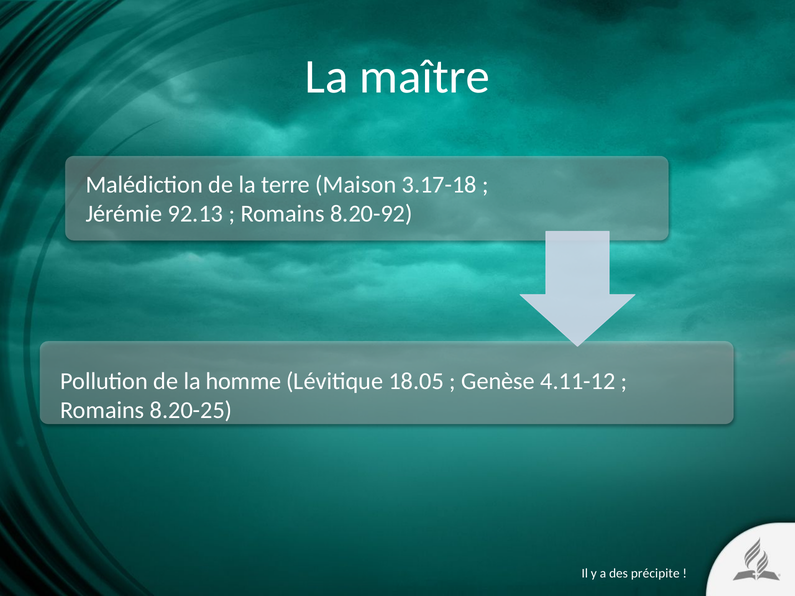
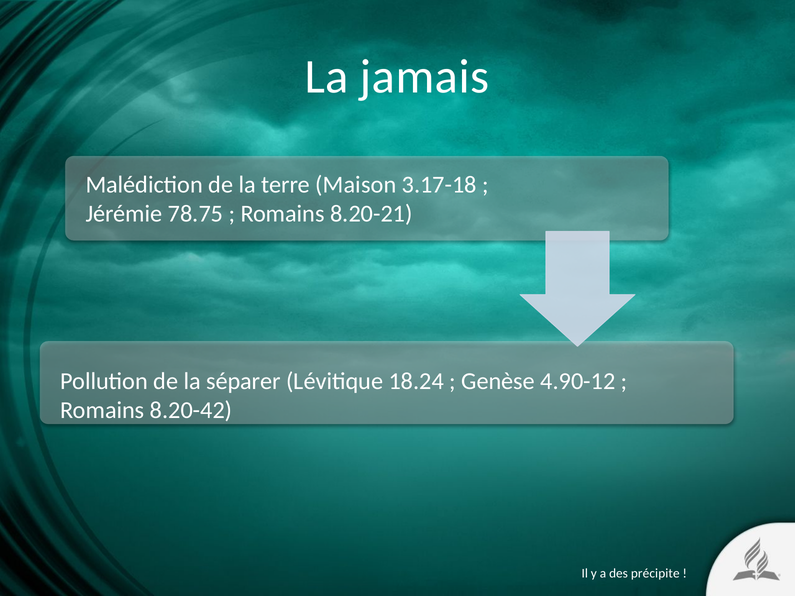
maître: maître -> jamais (425, 77)
92.13: 92.13 -> 78.75 (196, 214)
8.20-92: 8.20-92 -> 8.20-21 (371, 214)
homme: homme -> séparer (243, 381)
18.05: 18.05 -> 18.24 (416, 381)
4.11-12: 4.11-12 -> 4.90-12 (578, 381)
8.20-25: 8.20-25 -> 8.20-42 (191, 410)
